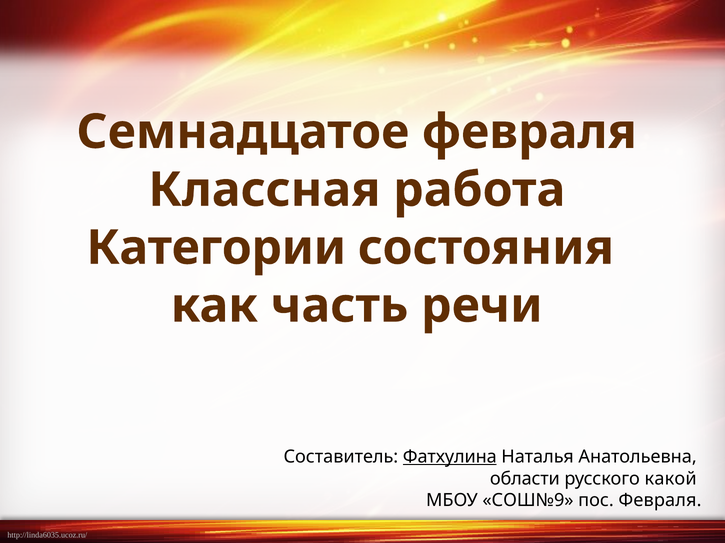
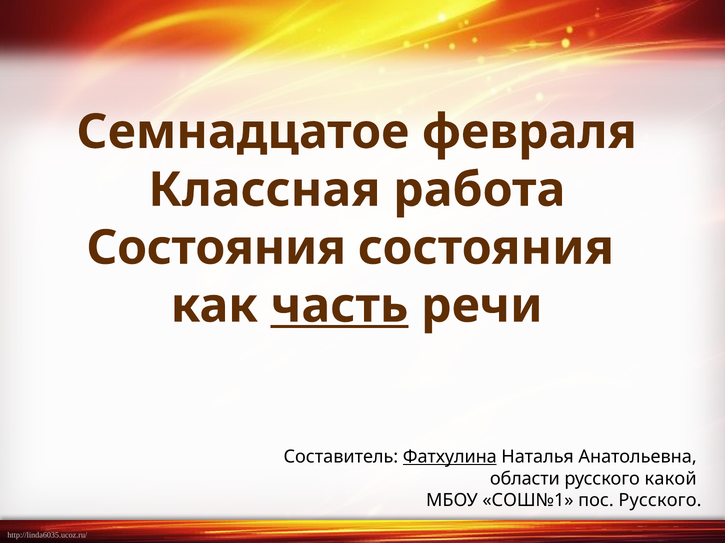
Категории: Категории -> Состояния (216, 248)
часть underline: none -> present (340, 306)
СОШ№9: СОШ№9 -> СОШ№1 (528, 501)
пос Февраля: Февраля -> Русского (660, 501)
